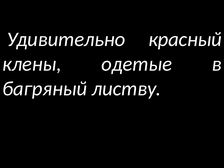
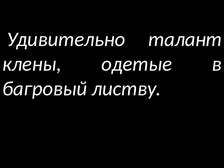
красный: красный -> талант (185, 39)
багряный: багряный -> багровый (45, 89)
